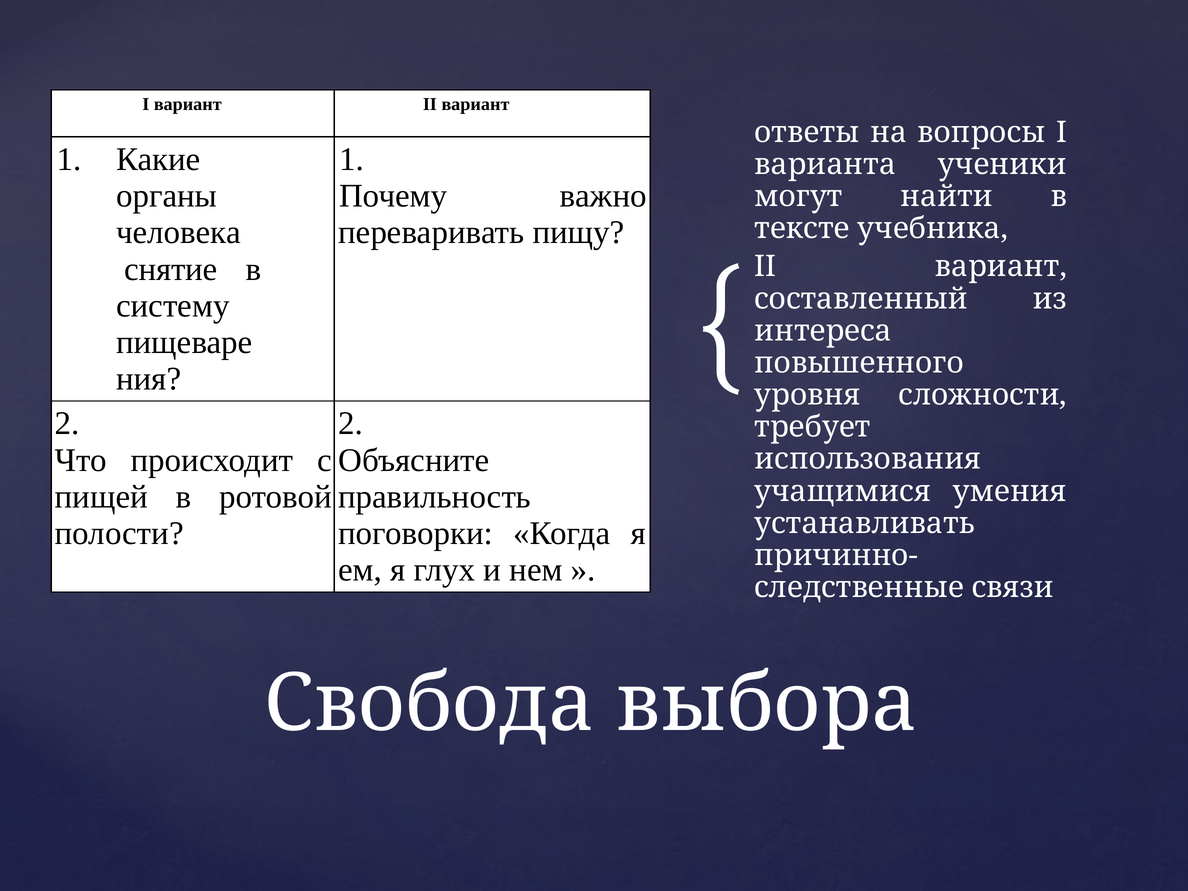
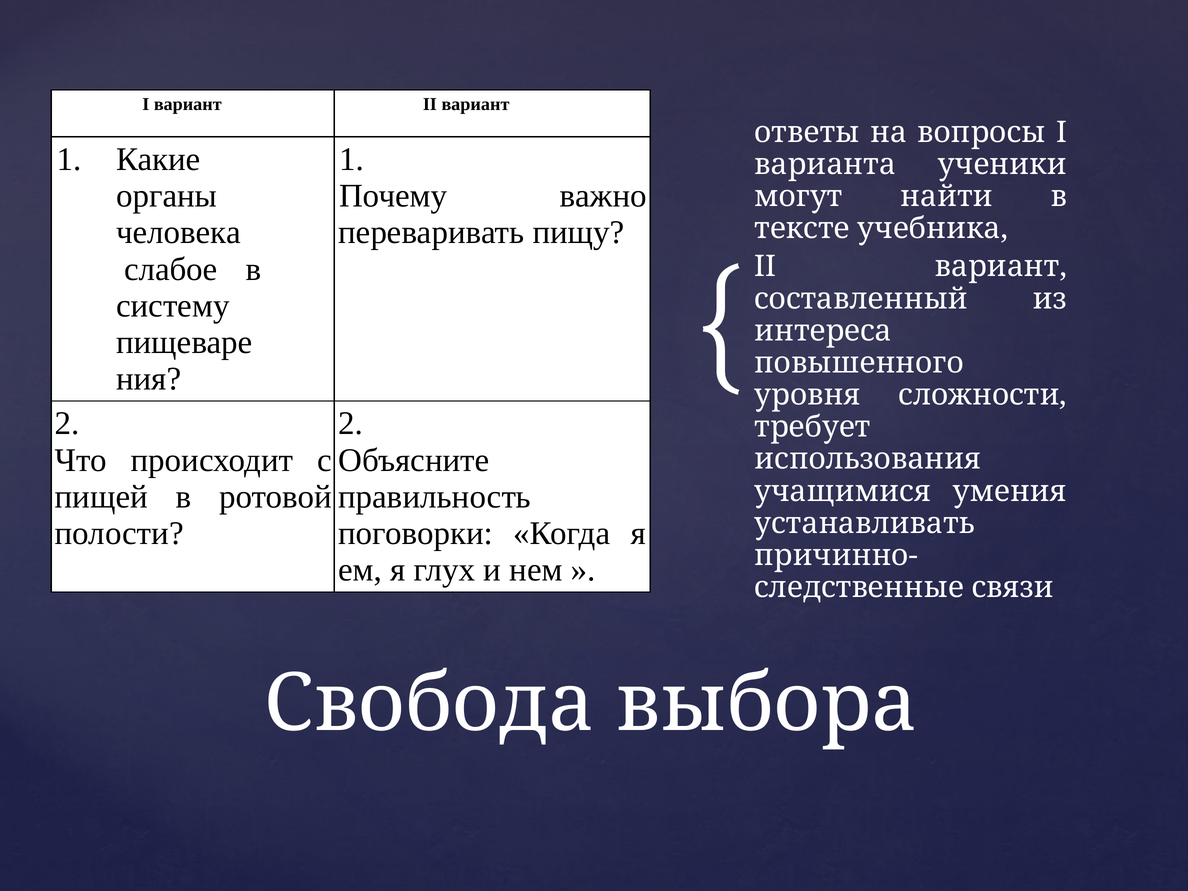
снятие: снятие -> слабое (171, 269)
